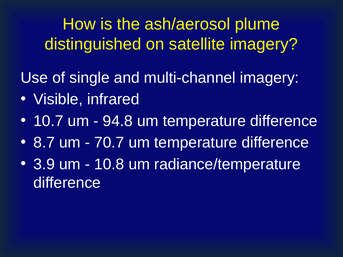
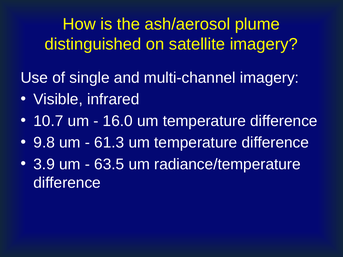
94.8: 94.8 -> 16.0 (118, 121)
8.7: 8.7 -> 9.8 (44, 143)
70.7: 70.7 -> 61.3 (109, 143)
10.8: 10.8 -> 63.5 (109, 164)
